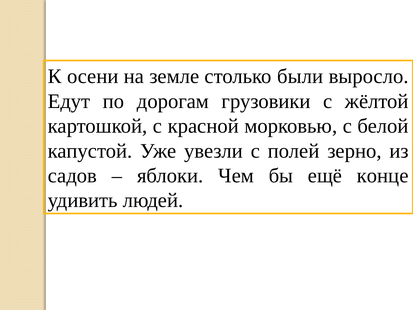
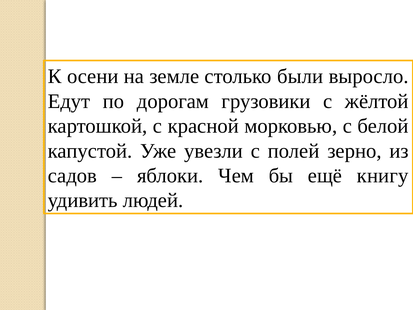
конце: конце -> книгу (383, 176)
